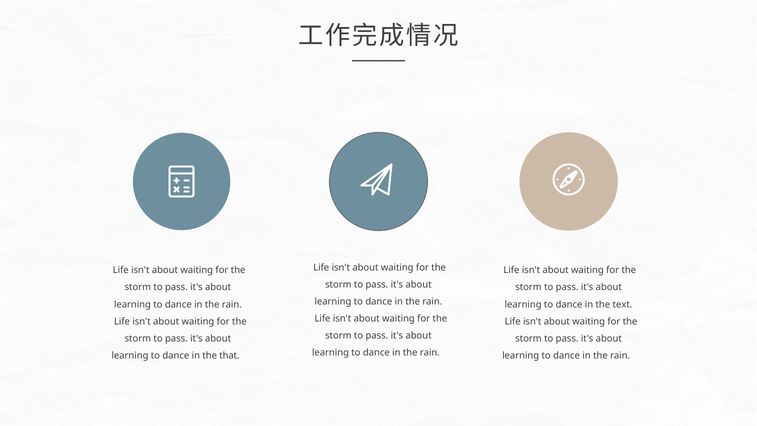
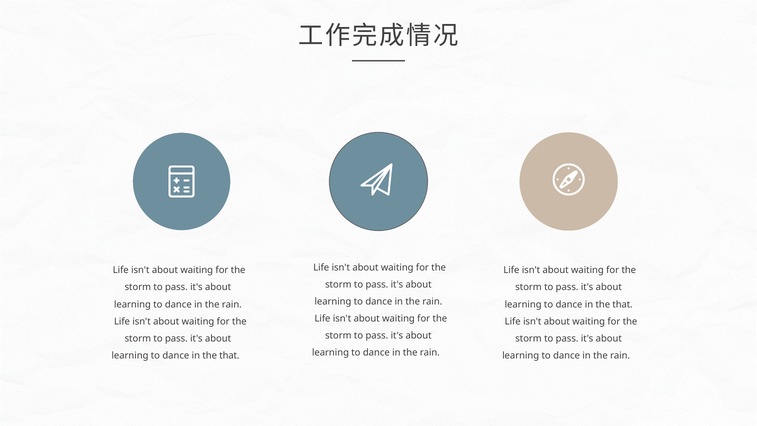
text: text -> that (623, 304)
